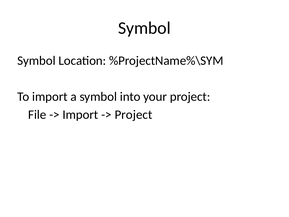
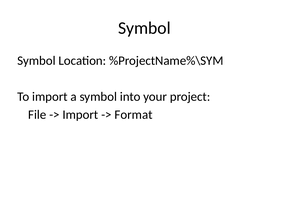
Project: Project -> Format (134, 115)
